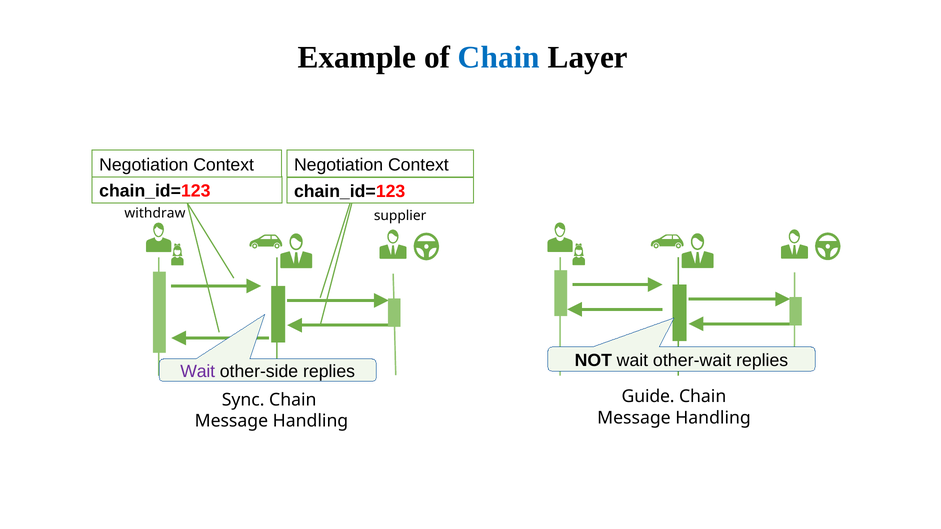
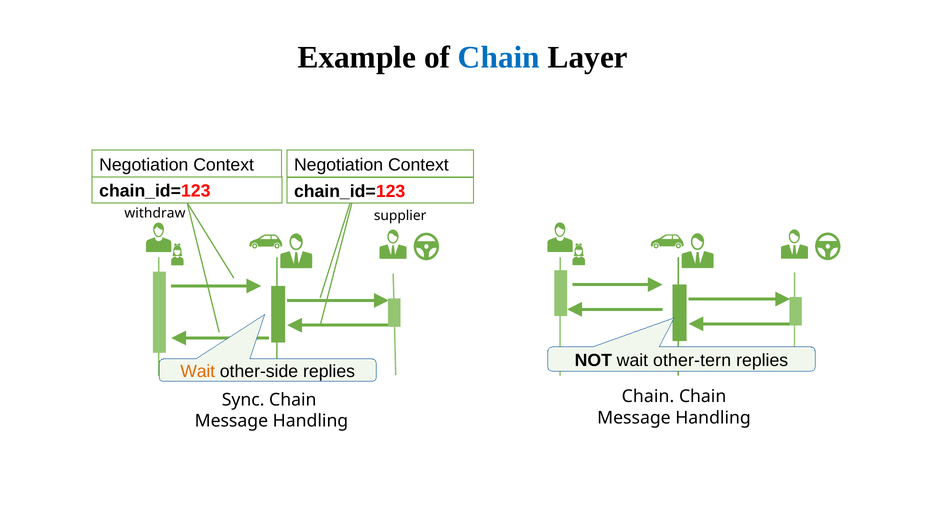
other-wait: other-wait -> other-tern (692, 360)
Wait colour: purple -> orange (198, 372)
Guide: Guide -> Chain (648, 397)
